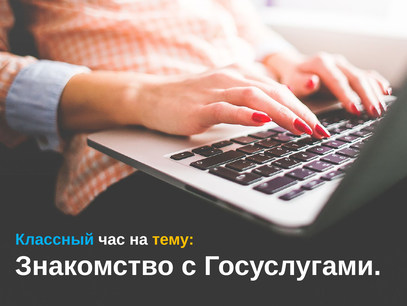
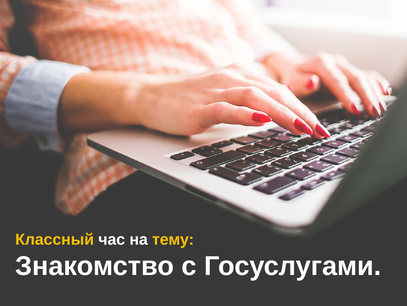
Классный colour: light blue -> yellow (55, 239)
